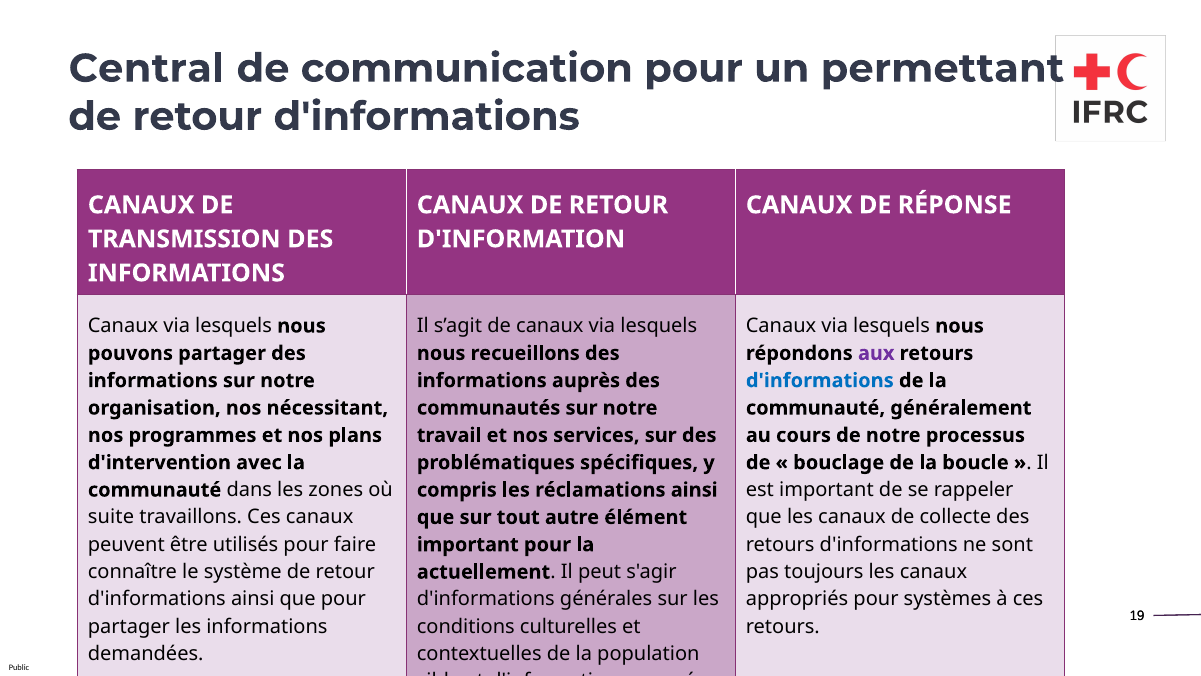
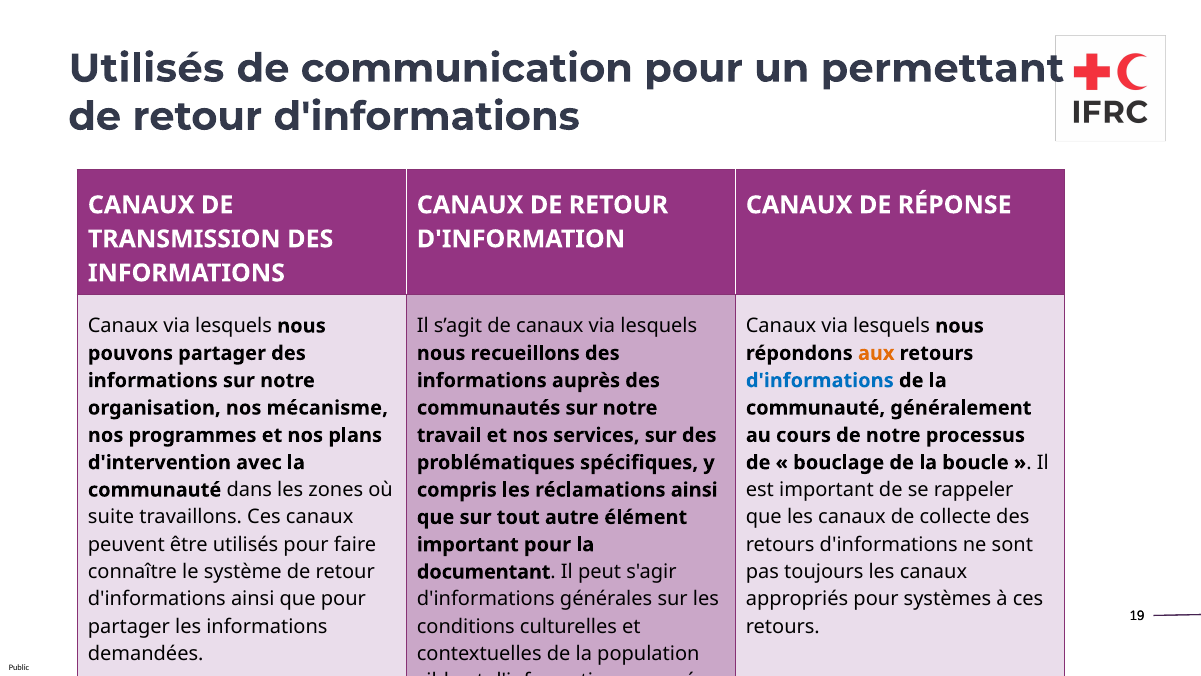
Central: Central -> Utilisés (147, 68)
aux colour: purple -> orange (876, 353)
nécessitant: nécessitant -> mécanisme (327, 408)
actuellement: actuellement -> documentant (484, 572)
